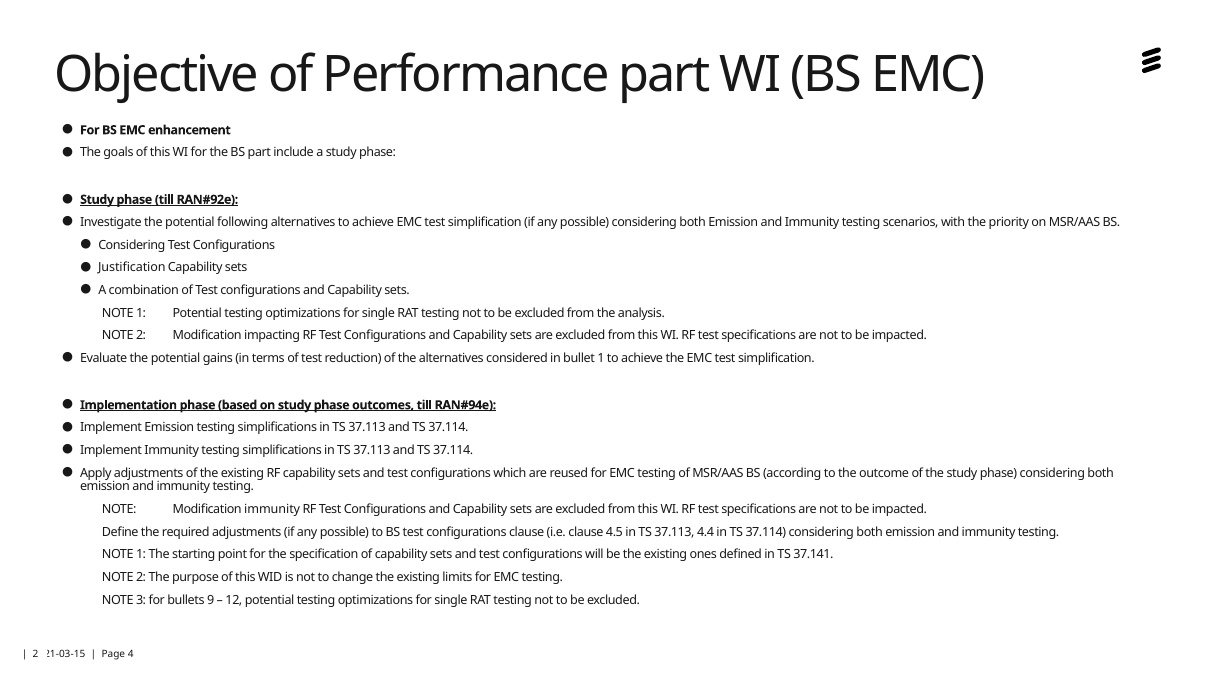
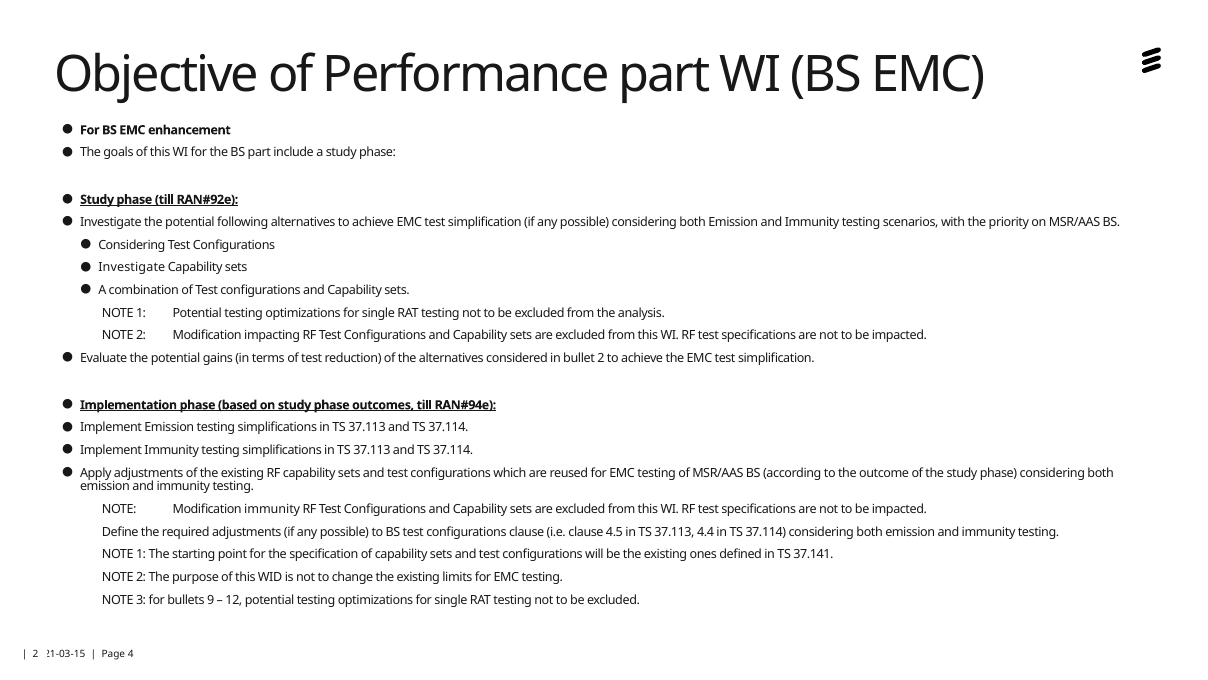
Justification: Justification -> Investigate (132, 267)
bullet 1: 1 -> 2 (601, 358)
